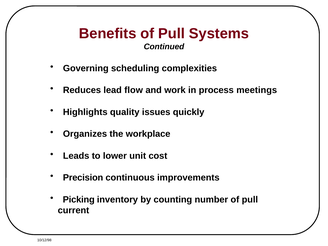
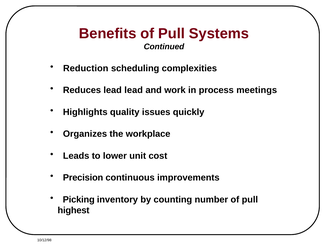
Governing: Governing -> Reduction (86, 68)
lead flow: flow -> lead (134, 90)
current: current -> highest (74, 210)
